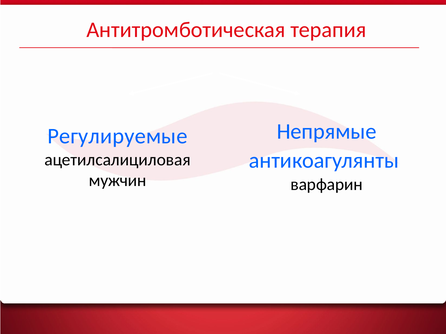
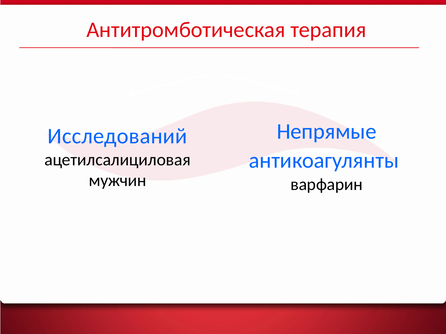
Регулируемые: Регулируемые -> Исследований (117, 136)
